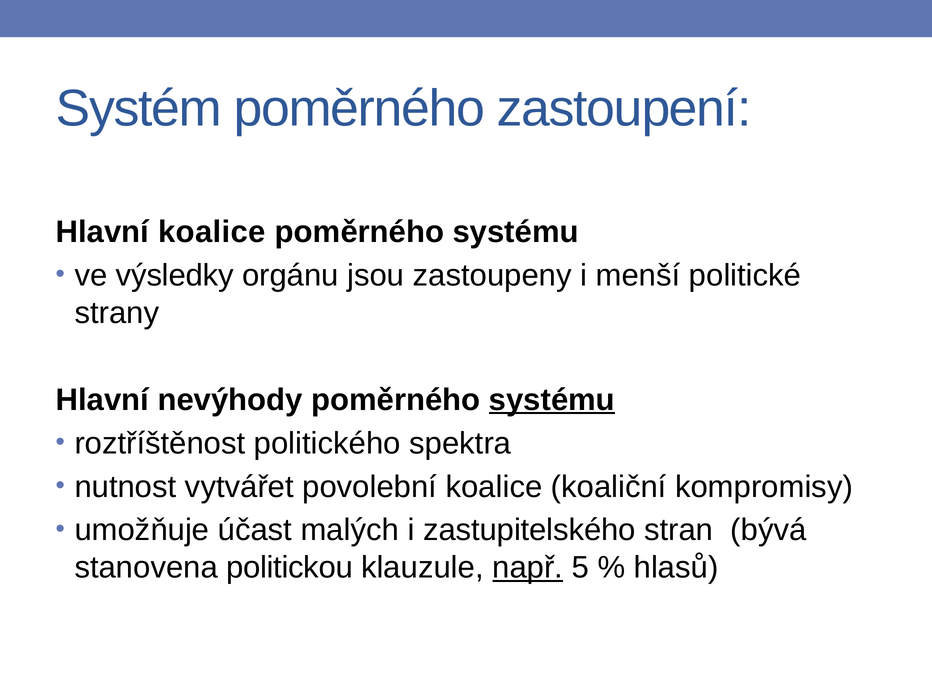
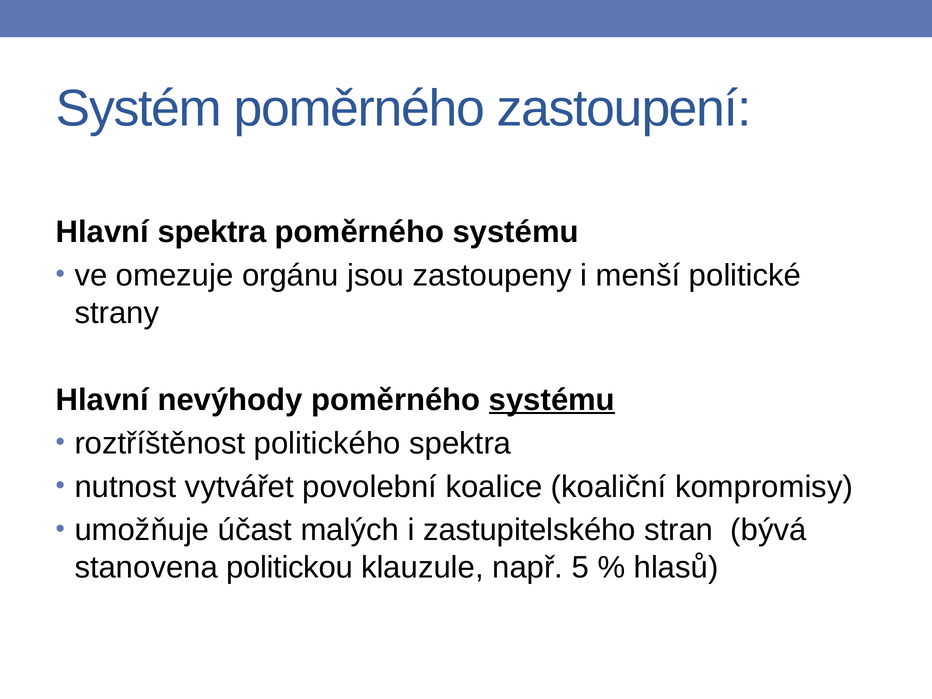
Hlavní koalice: koalice -> spektra (212, 232)
výsledky: výsledky -> omezuje (175, 276)
např underline: present -> none (528, 568)
